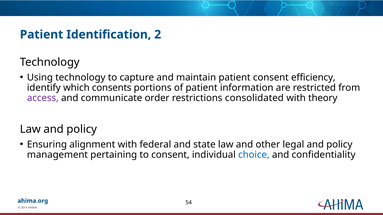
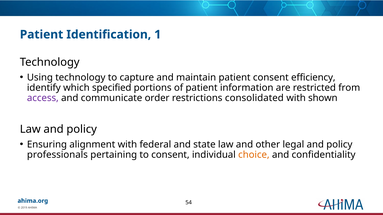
2: 2 -> 1 (158, 35)
consents: consents -> specified (112, 88)
theory: theory -> shown (323, 98)
management: management -> professionals (57, 155)
choice colour: blue -> orange (254, 155)
